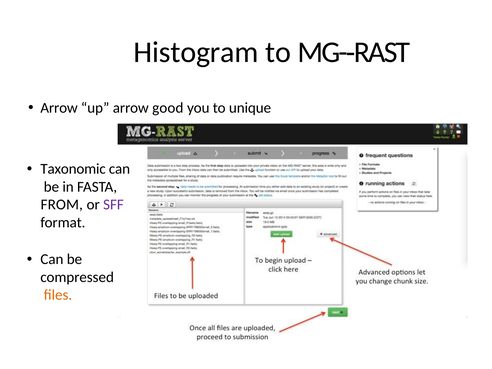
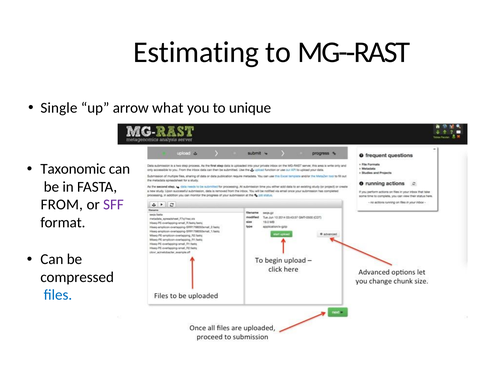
Histogram: Histogram -> Estimating (196, 52)
Arrow: Arrow -> Single (59, 108)
good: good -> what (168, 108)
ﬁles colour: orange -> blue (58, 295)
